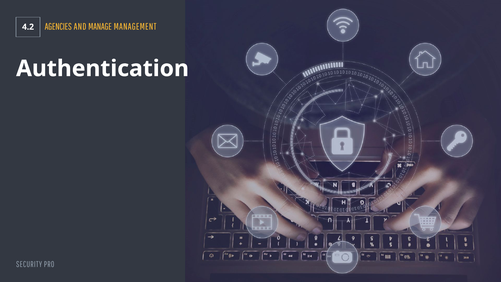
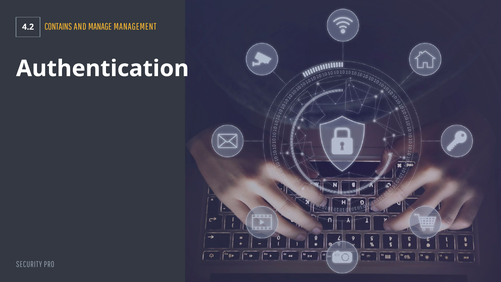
AGENCIES: AGENCIES -> CONTAINS (58, 27)
